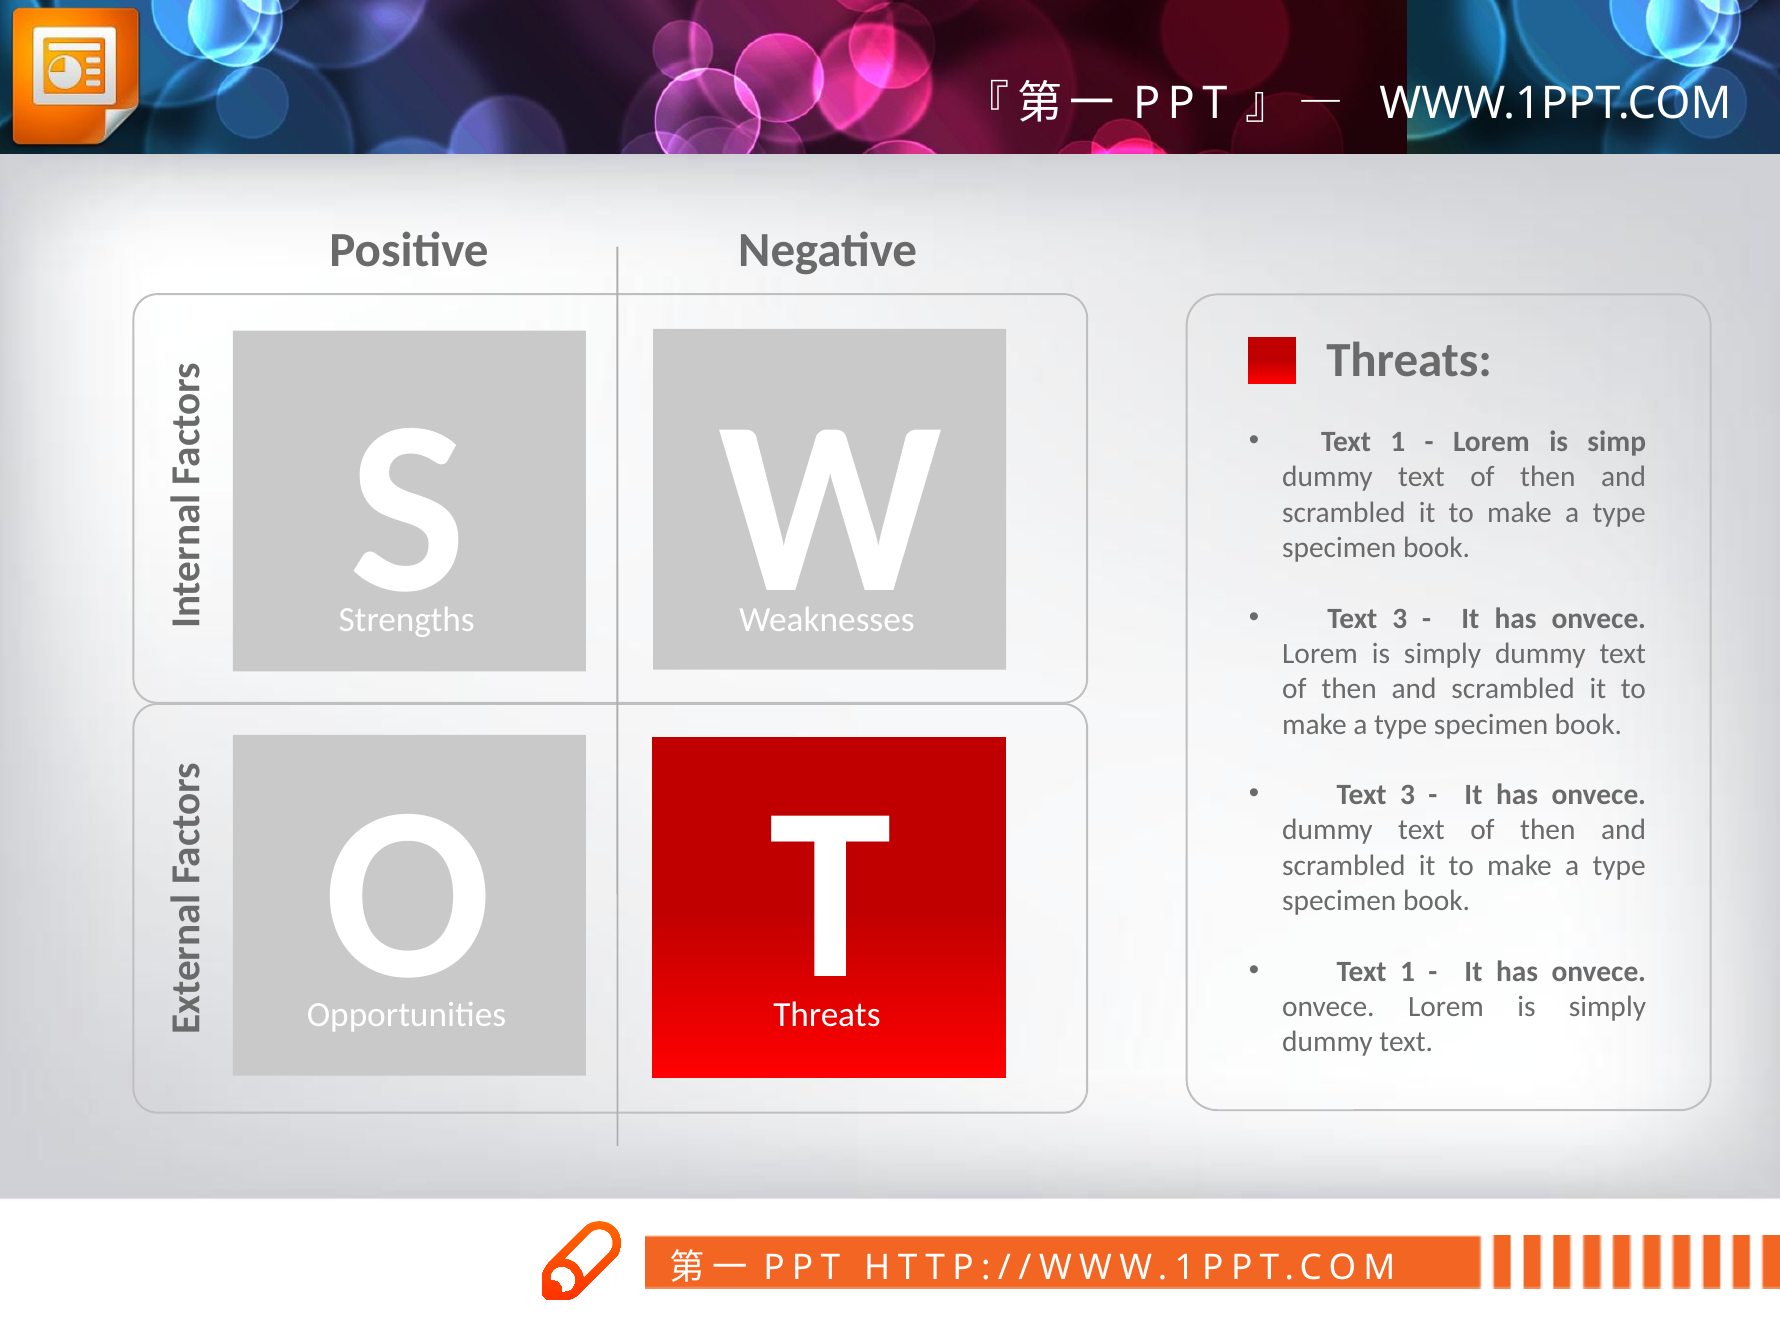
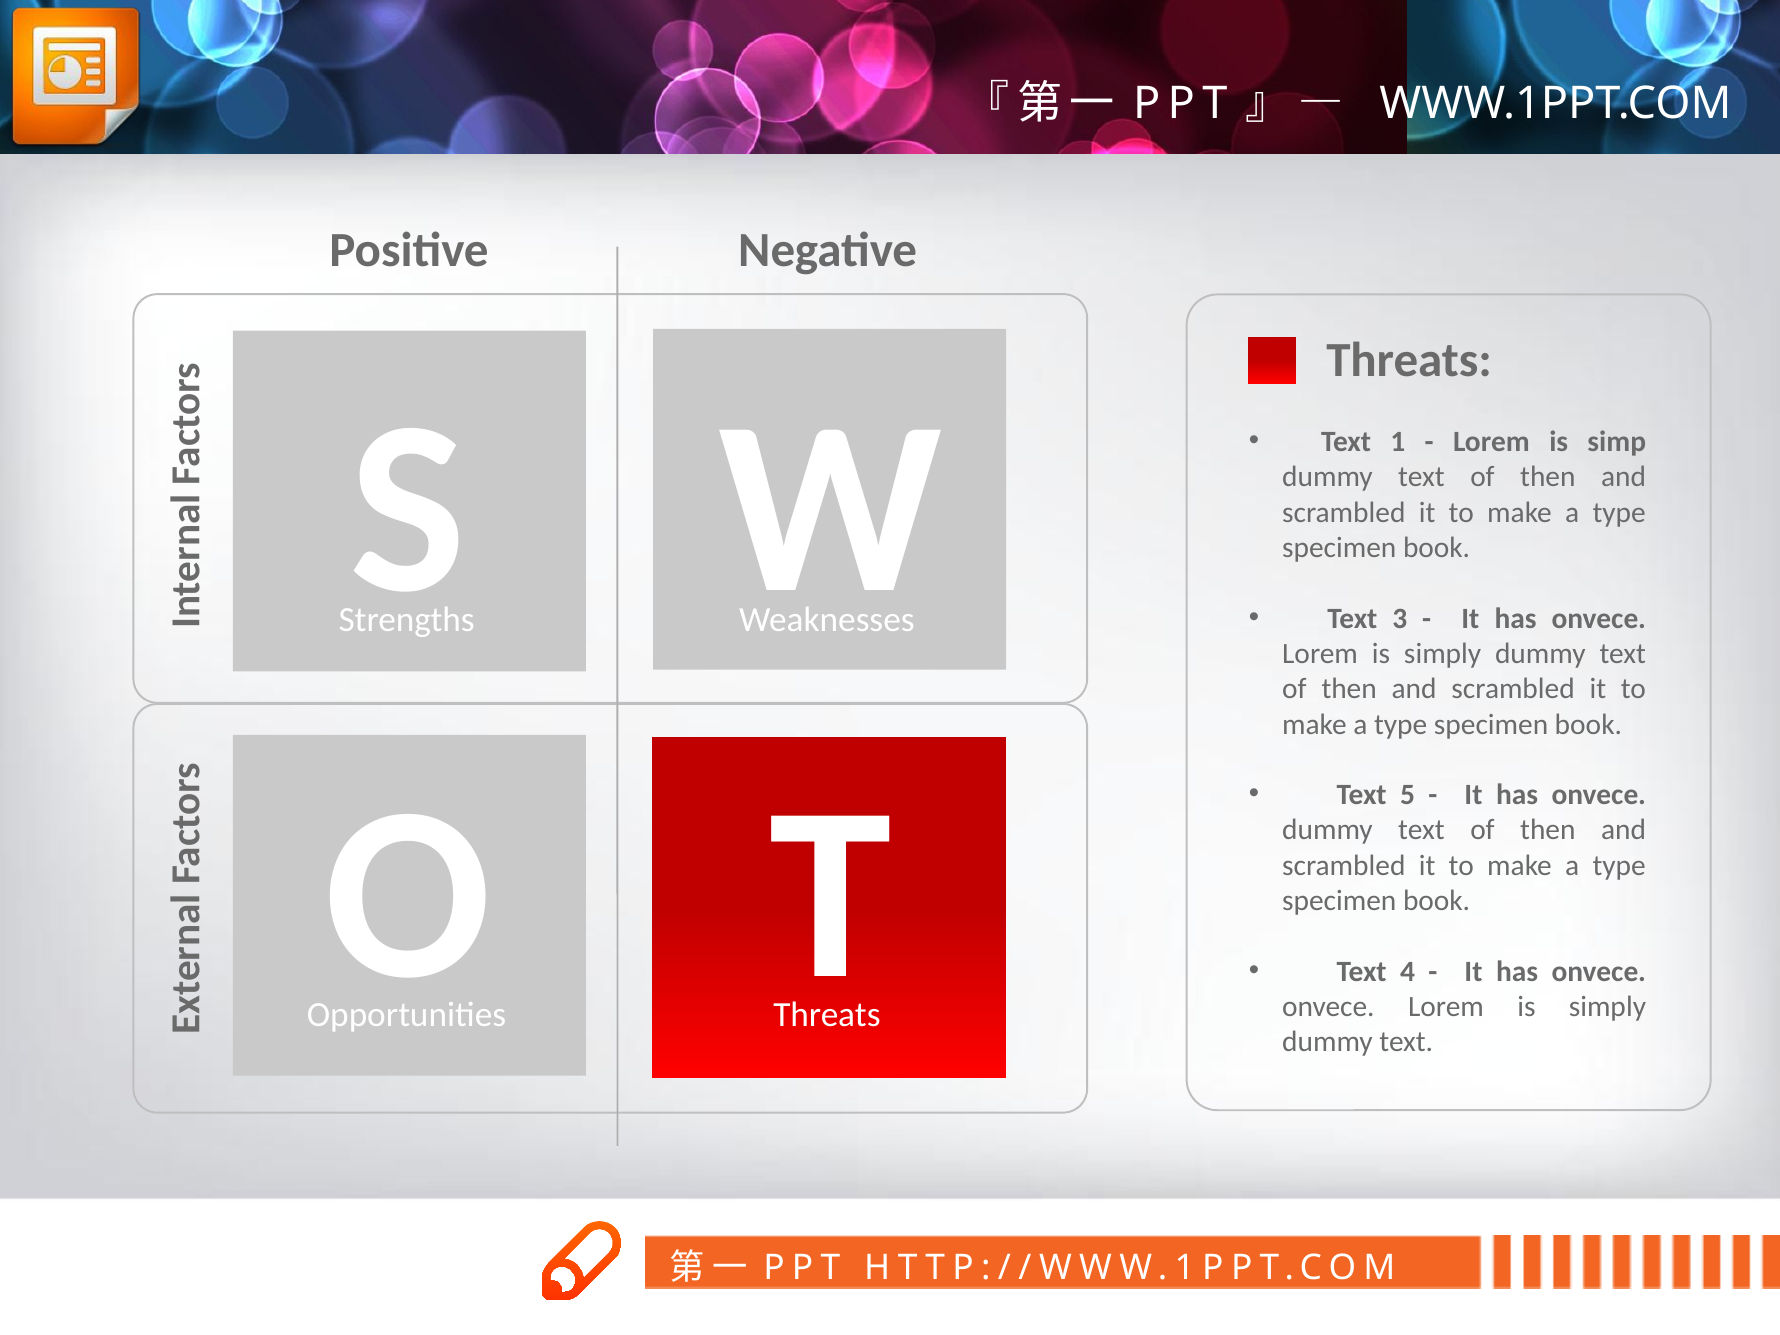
3: 3 -> 5 (1408, 795)
1: 1 -> 4 (1408, 971)
